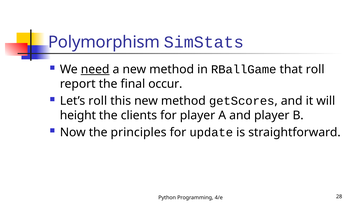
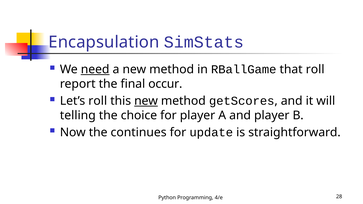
Polymorphism: Polymorphism -> Encapsulation (104, 42)
new underline: none -> present (146, 101)
height: height -> telling (78, 116)
clients: clients -> choice (139, 116)
principles: principles -> continues (139, 132)
